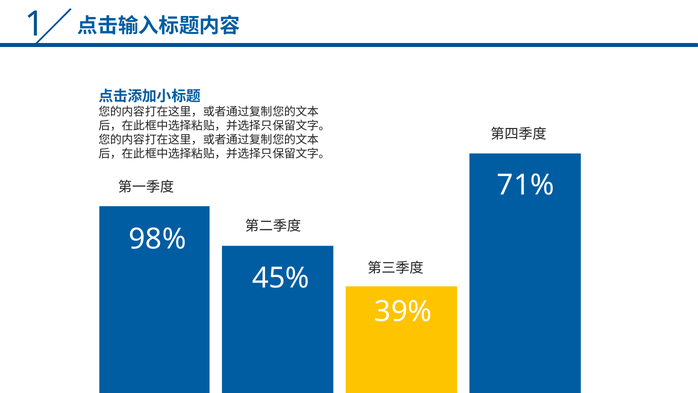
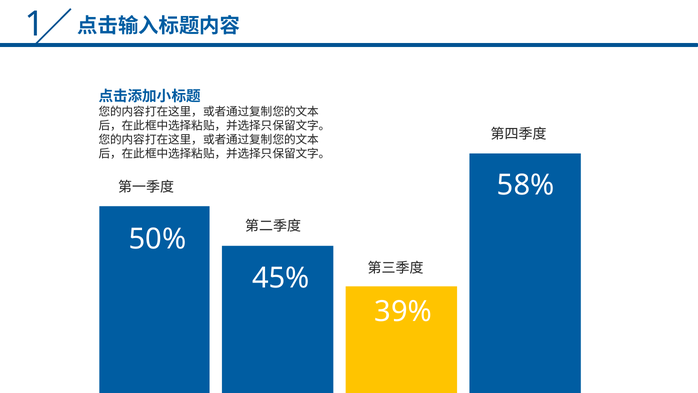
71%: 71% -> 58% (526, 185)
98%: 98% -> 50% (157, 239)
